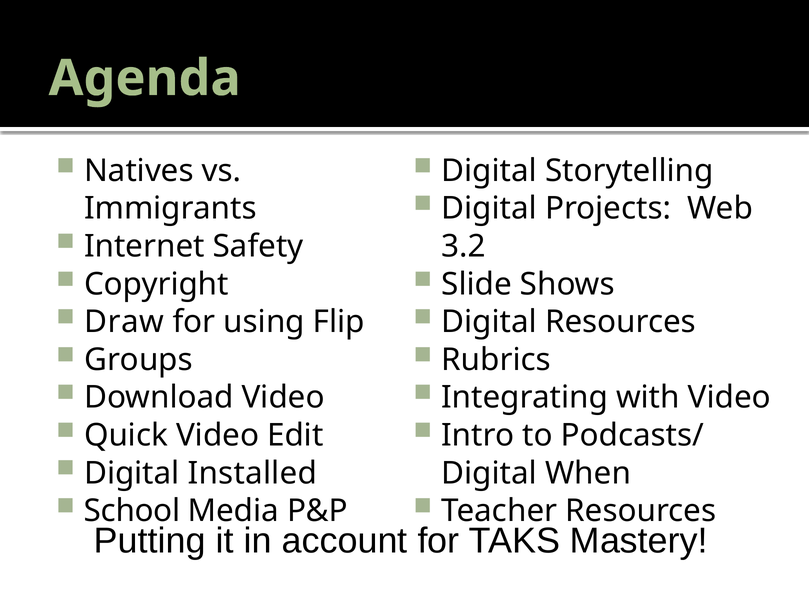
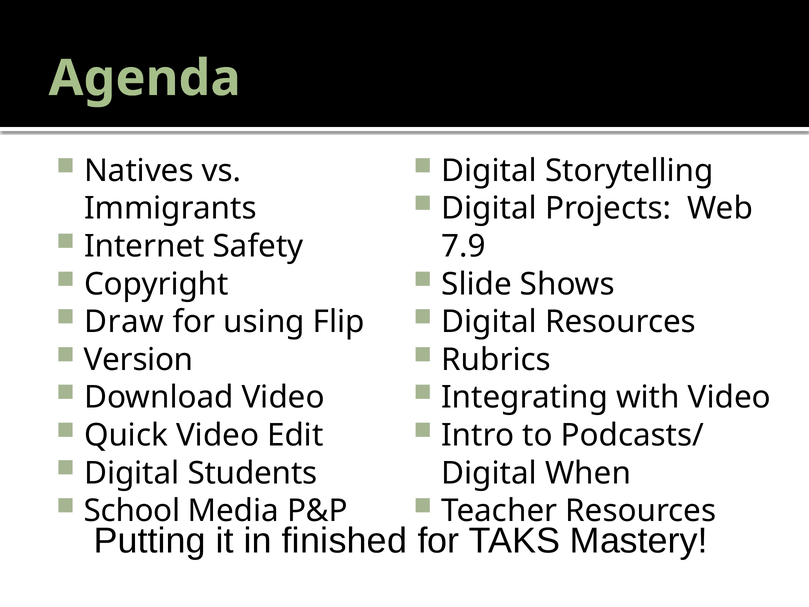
3.2: 3.2 -> 7.9 (464, 246)
Groups: Groups -> Version (139, 360)
Installed: Installed -> Students (253, 473)
account: account -> finished (344, 540)
